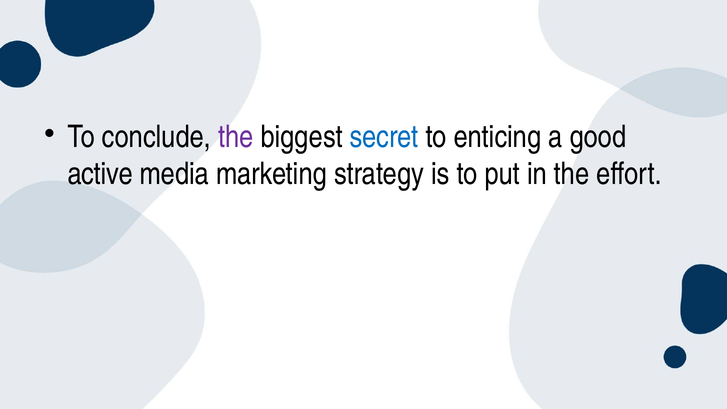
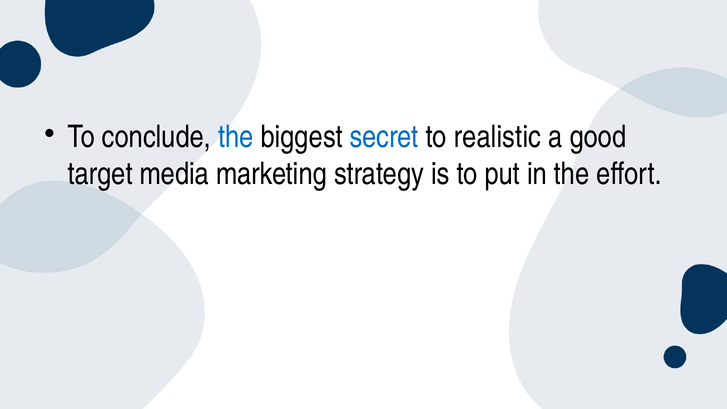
the colour: purple -> blue (236, 137)
enticing: enticing -> realistic (497, 137)
active: active -> target (100, 174)
